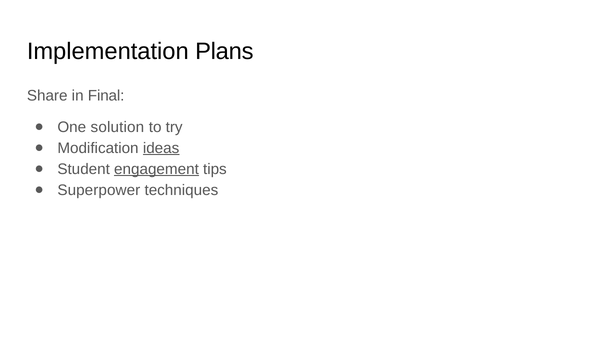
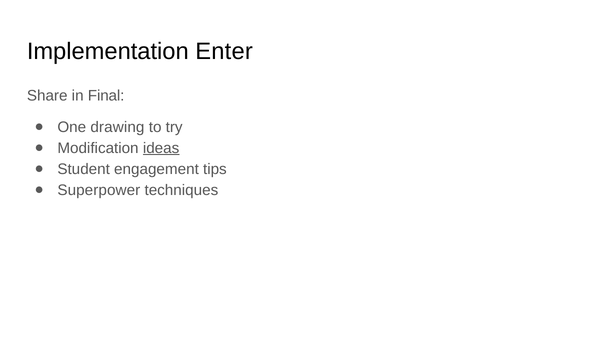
Plans: Plans -> Enter (224, 52)
solution: solution -> drawing (117, 127)
engagement underline: present -> none (156, 169)
